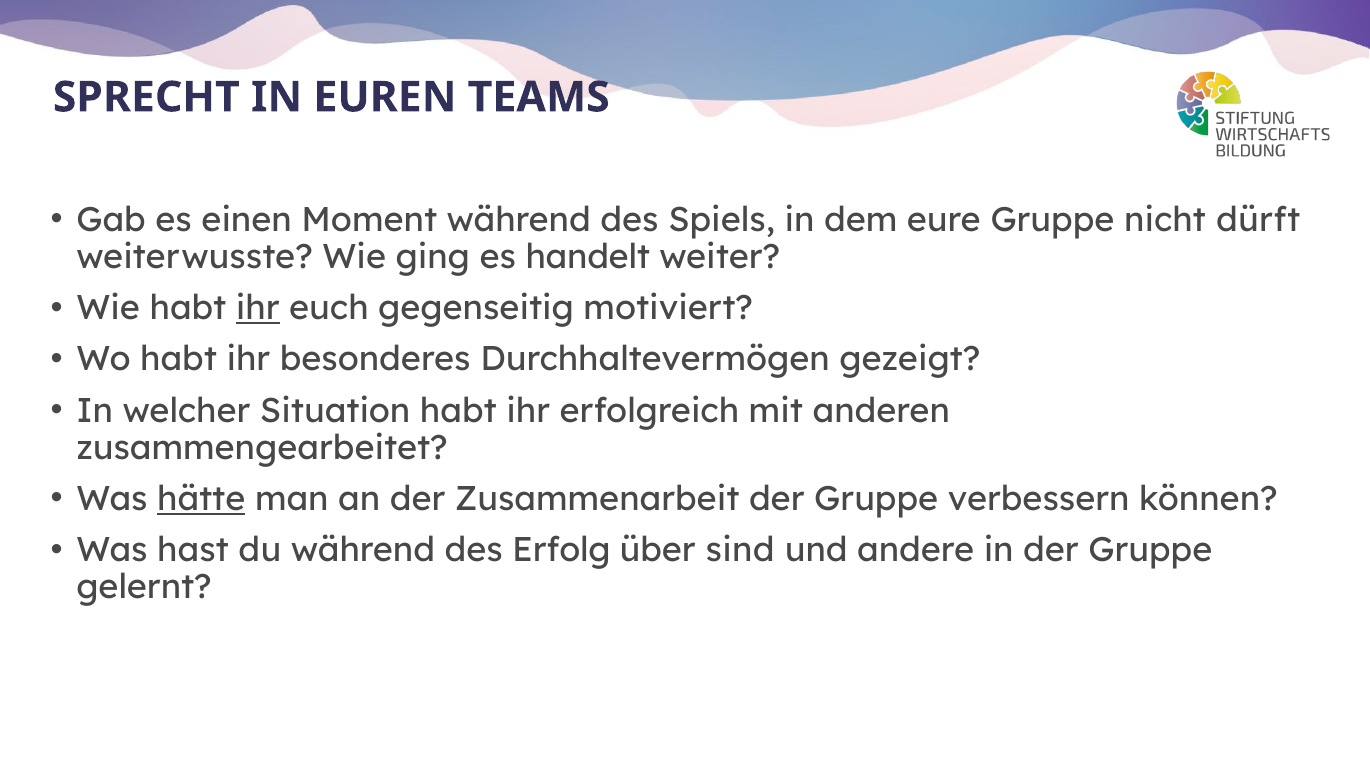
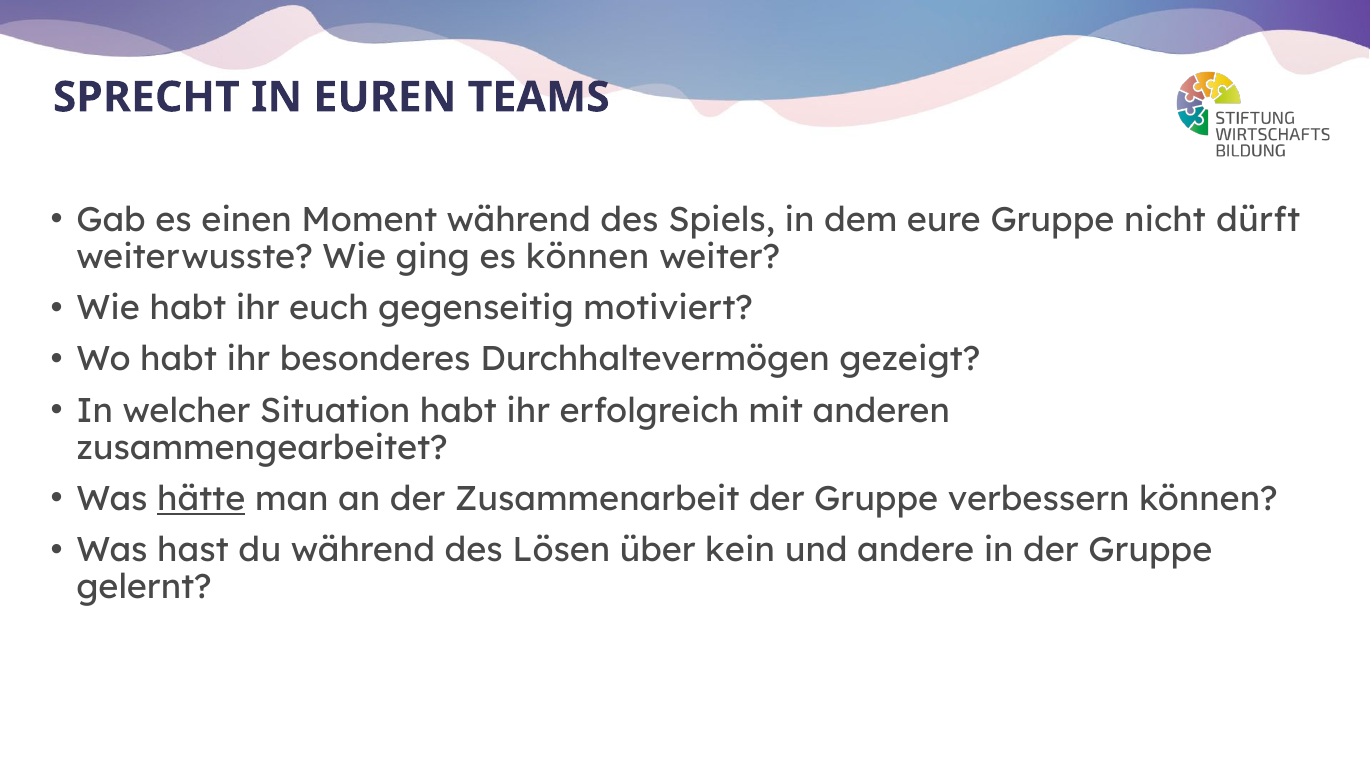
es handelt: handelt -> können (588, 257)
ihr underline: present -> none (258, 308)
Erfolg: Erfolg -> Lösen (561, 550)
sind: sind -> kein (740, 550)
